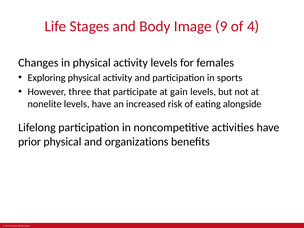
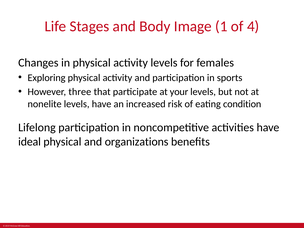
9: 9 -> 1 (221, 26)
gain: gain -> your (179, 92)
alongside: alongside -> condition (242, 104)
prior: prior -> ideal (30, 142)
